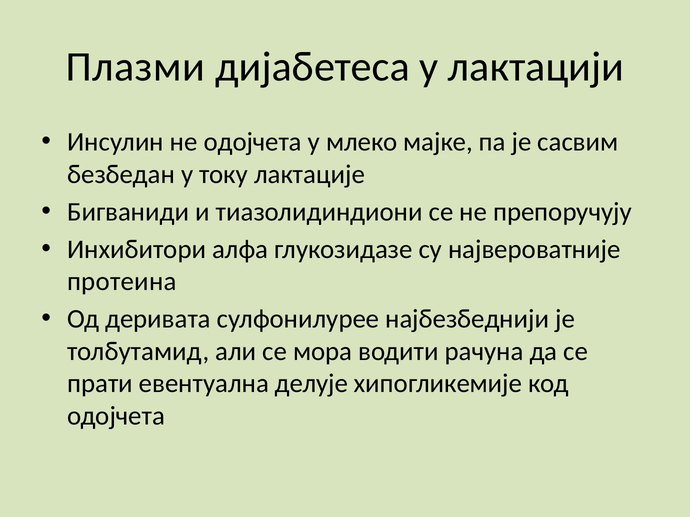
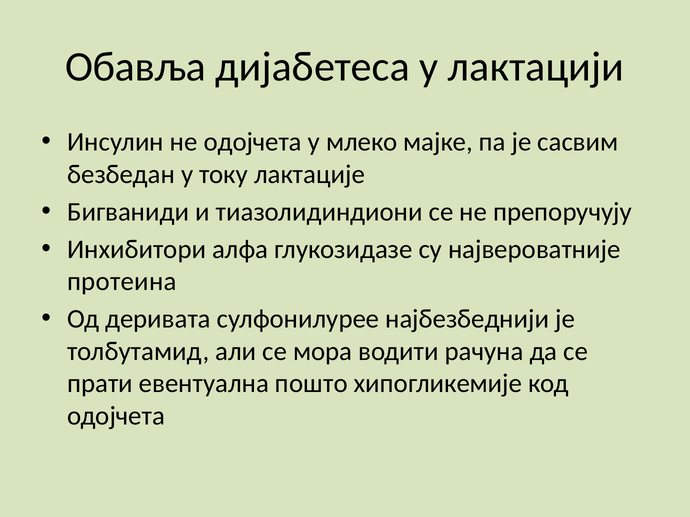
Плазми: Плазми -> Обавља (136, 67)
делује: делује -> пошто (311, 384)
